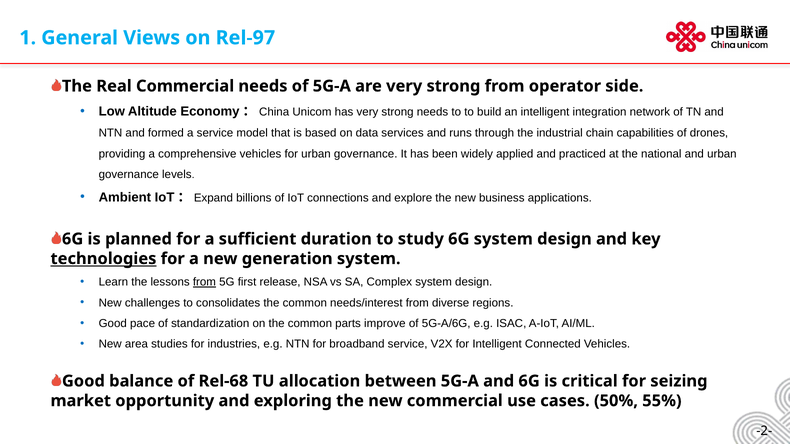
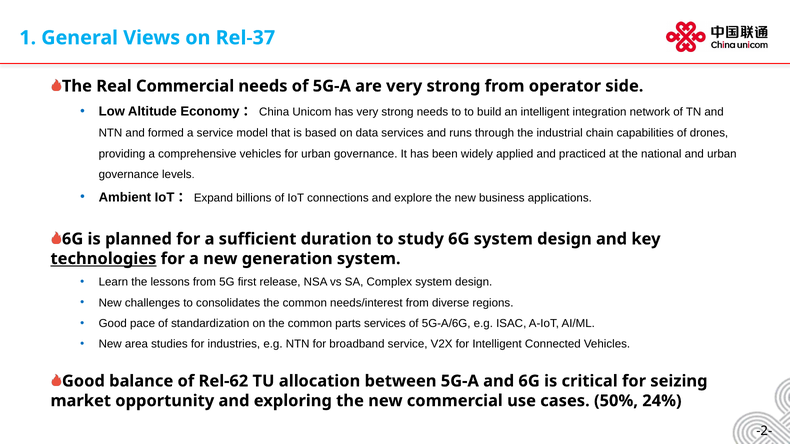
Rel-97: Rel-97 -> Rel-37 (245, 38)
from underline: present -> none (204, 282)
parts improve: improve -> services (385, 324)
Rel-68: Rel-68 -> Rel-62 (223, 381)
55%: 55% -> 24% (662, 401)
